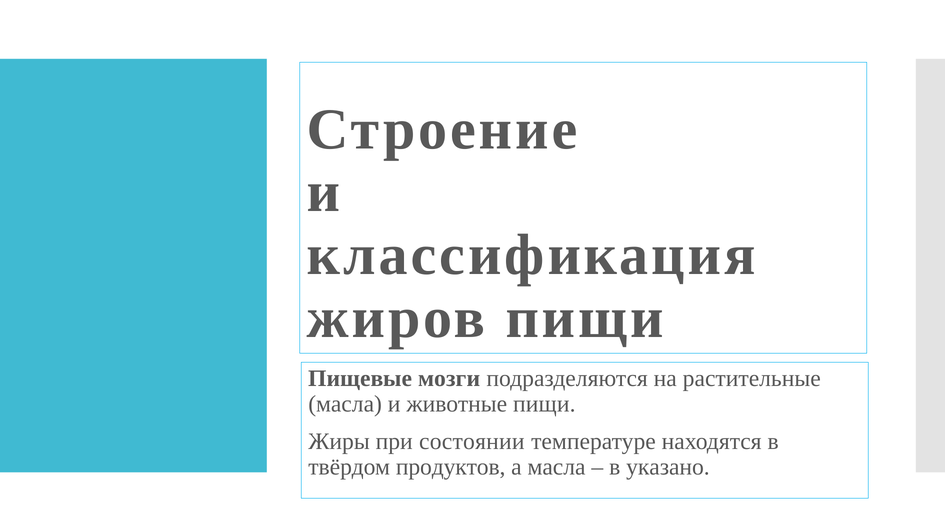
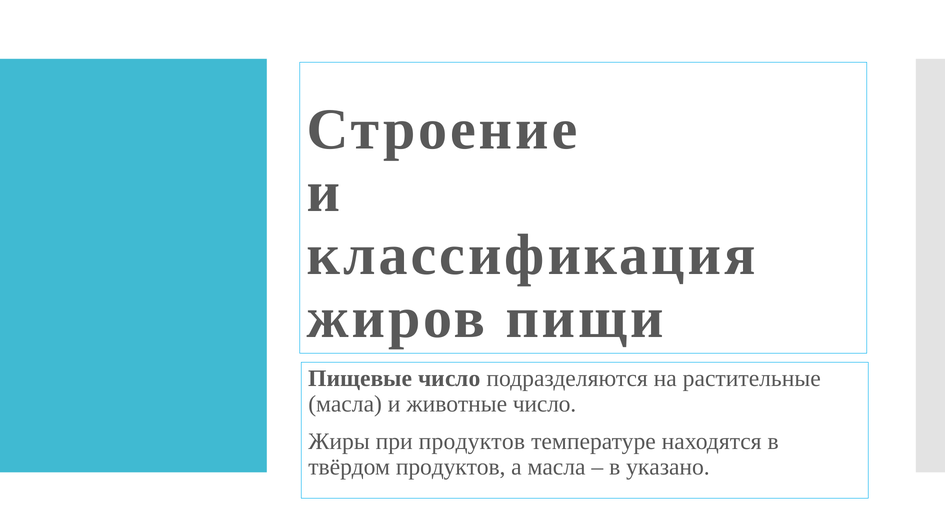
Пищевые мозги: мозги -> число (449, 378)
животные пищи: пищи -> число (545, 404)
при состоянии: состоянии -> продуктов (472, 441)
